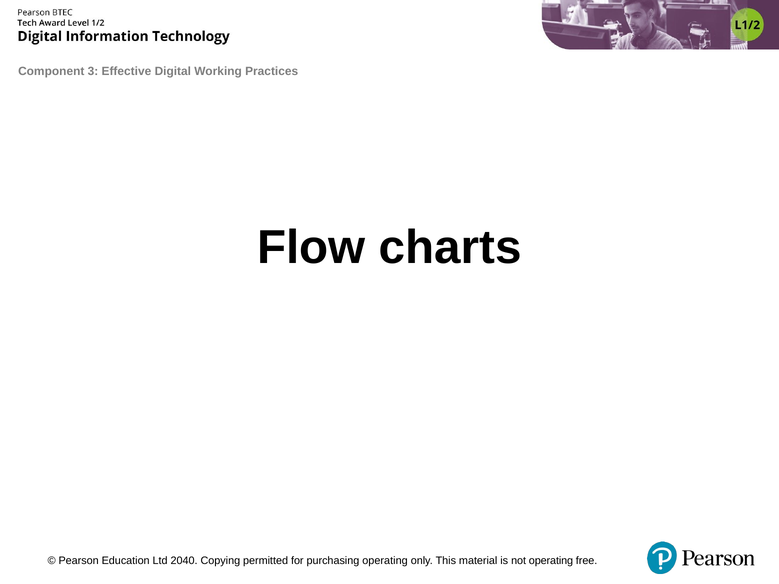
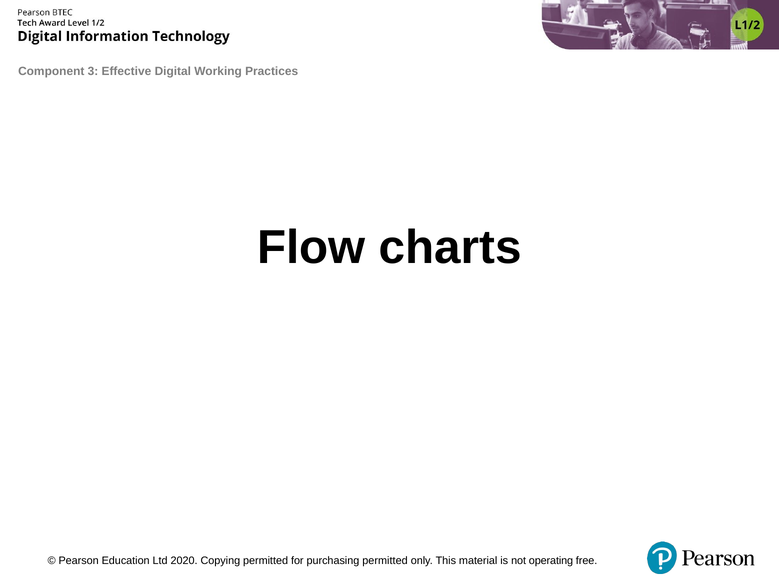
2040: 2040 -> 2020 (184, 561)
purchasing operating: operating -> permitted (385, 561)
